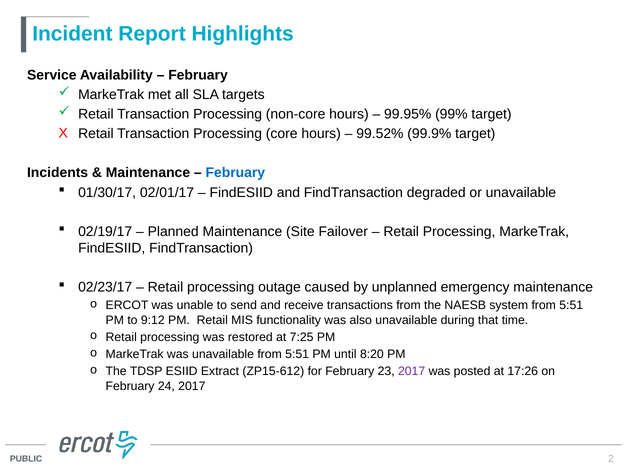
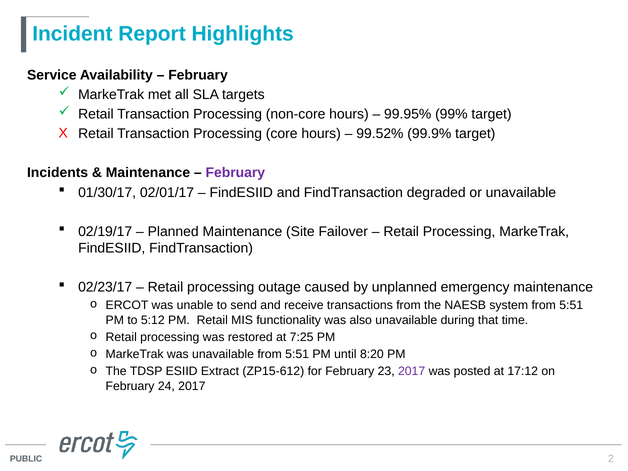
February colour: blue -> purple (235, 173)
9:12: 9:12 -> 5:12 (153, 320)
17:26: 17:26 -> 17:12 (523, 371)
